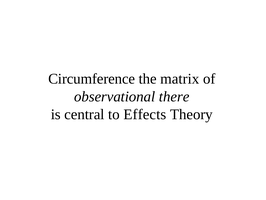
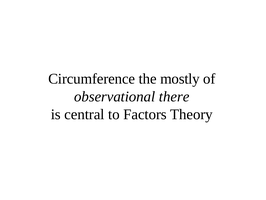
matrix: matrix -> mostly (180, 79)
Effects: Effects -> Factors (145, 114)
